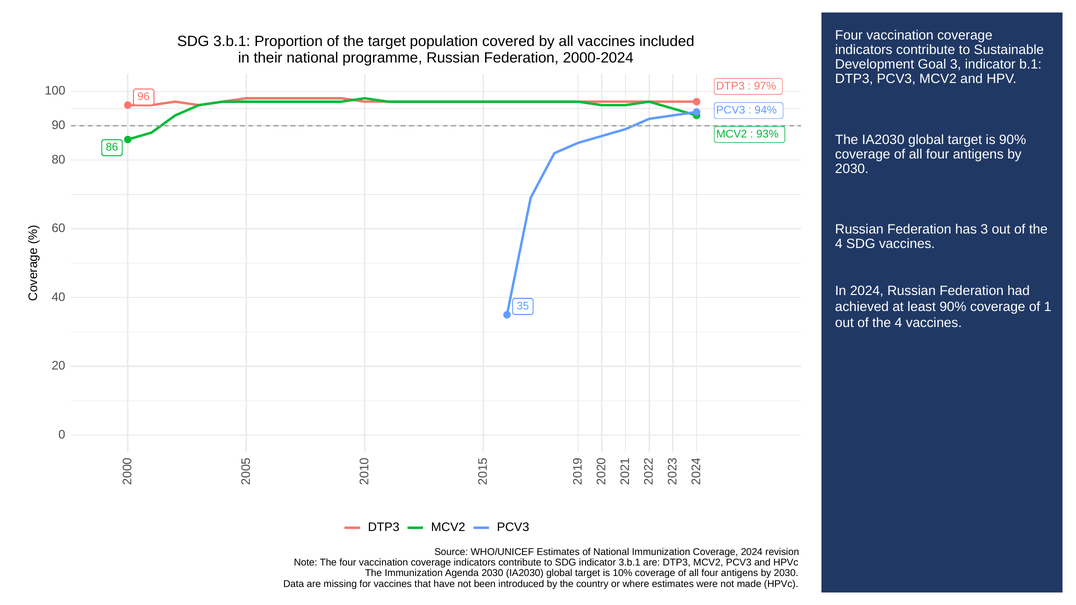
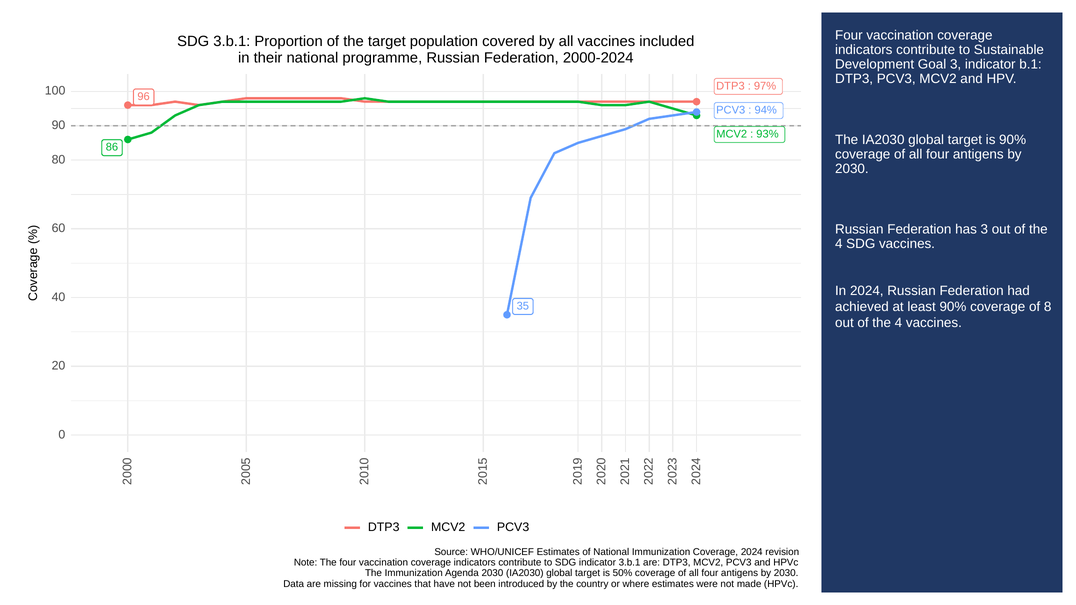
of 1: 1 -> 8 (1048, 307)
10%: 10% -> 50% (623, 573)
